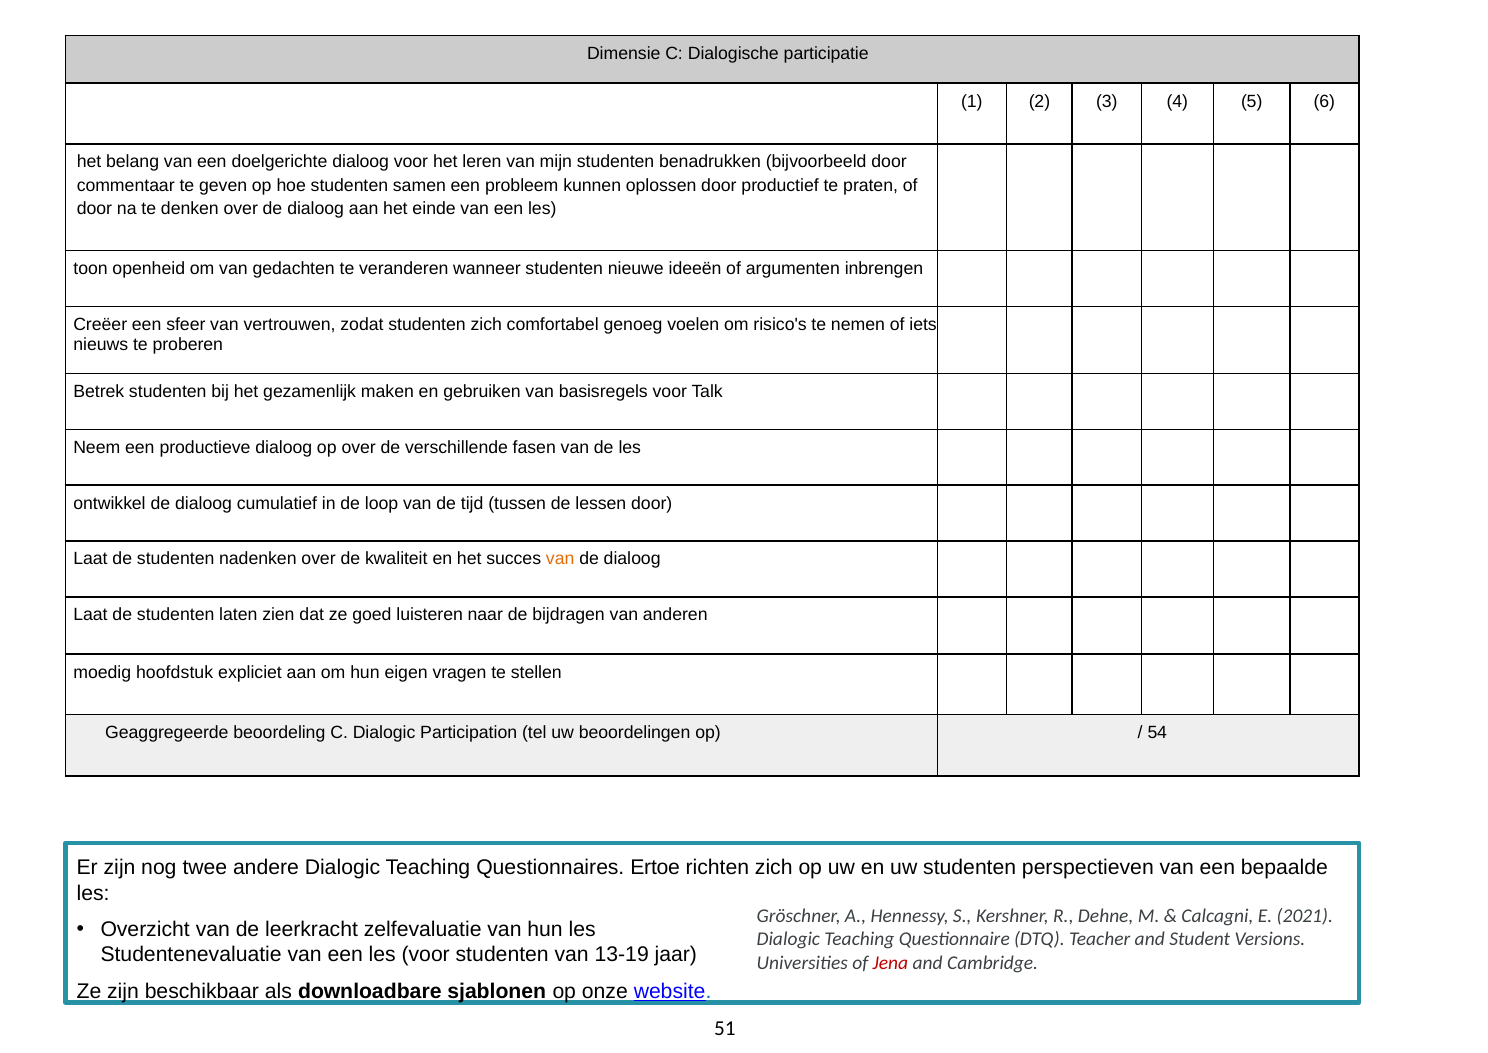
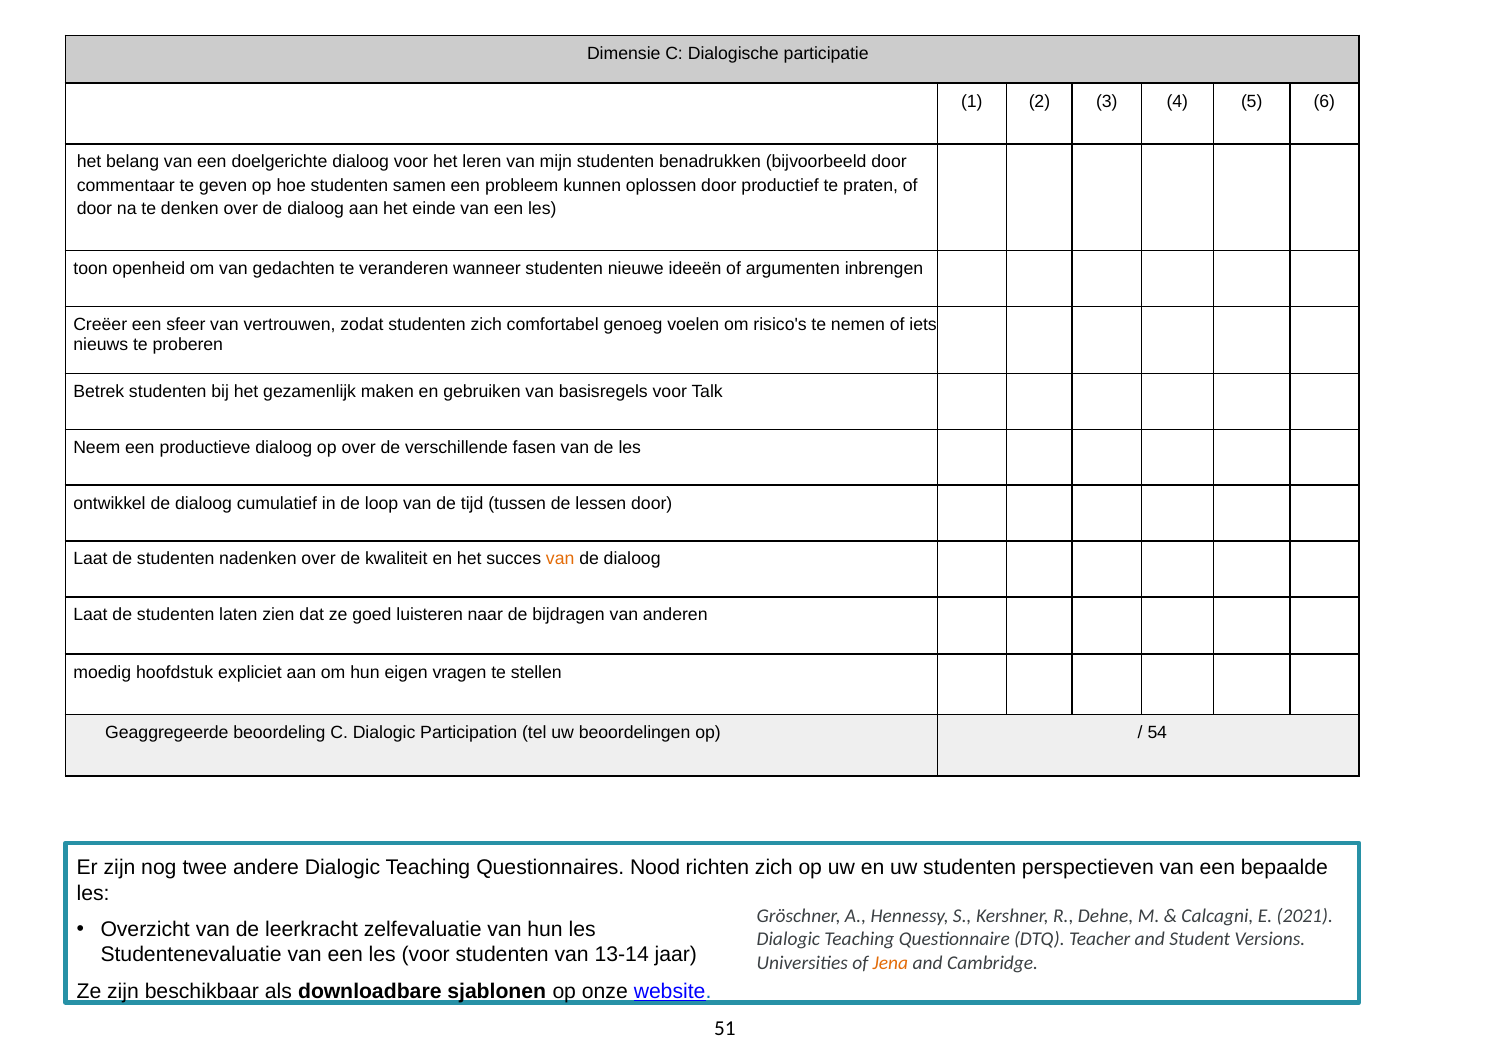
Ertoe: Ertoe -> Nood (655, 867)
13-19: 13-19 -> 13-14 (622, 954)
Jena colour: red -> orange (890, 962)
